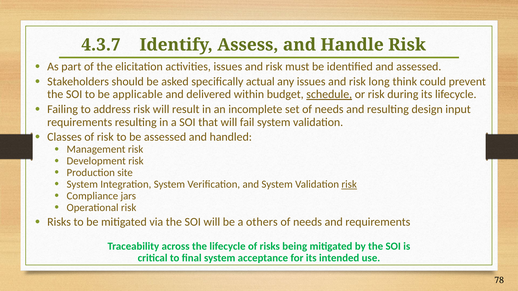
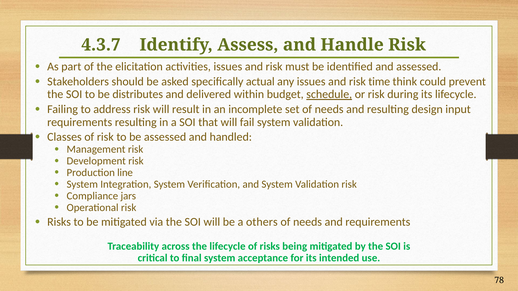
long: long -> time (379, 82)
applicable: applicable -> distributes (138, 95)
site: site -> line (125, 173)
risk underline: present -> none (349, 185)
